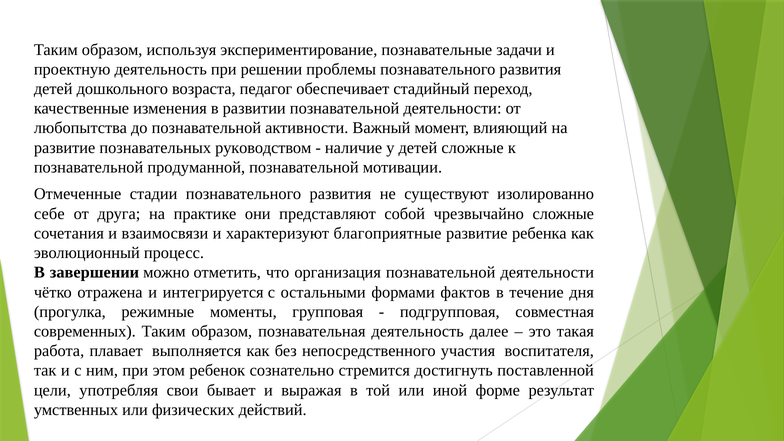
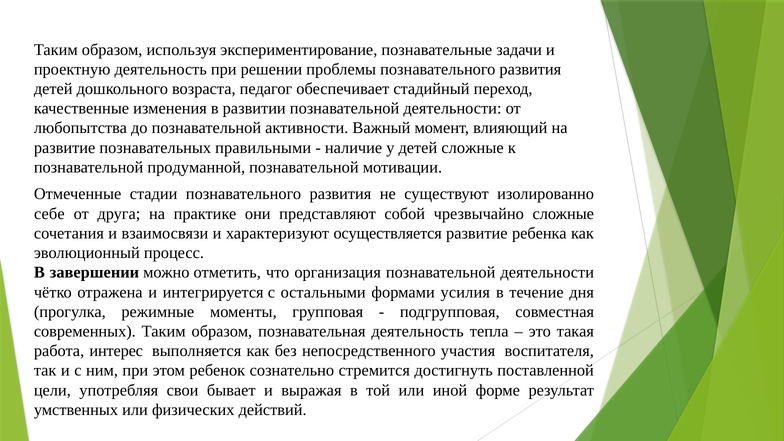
руководством: руководством -> правильными (263, 148)
благоприятные: благоприятные -> осуществляется (388, 233)
фактов: фактов -> усилия (465, 292)
далее: далее -> тепла (489, 331)
плавает: плавает -> интерес (116, 351)
